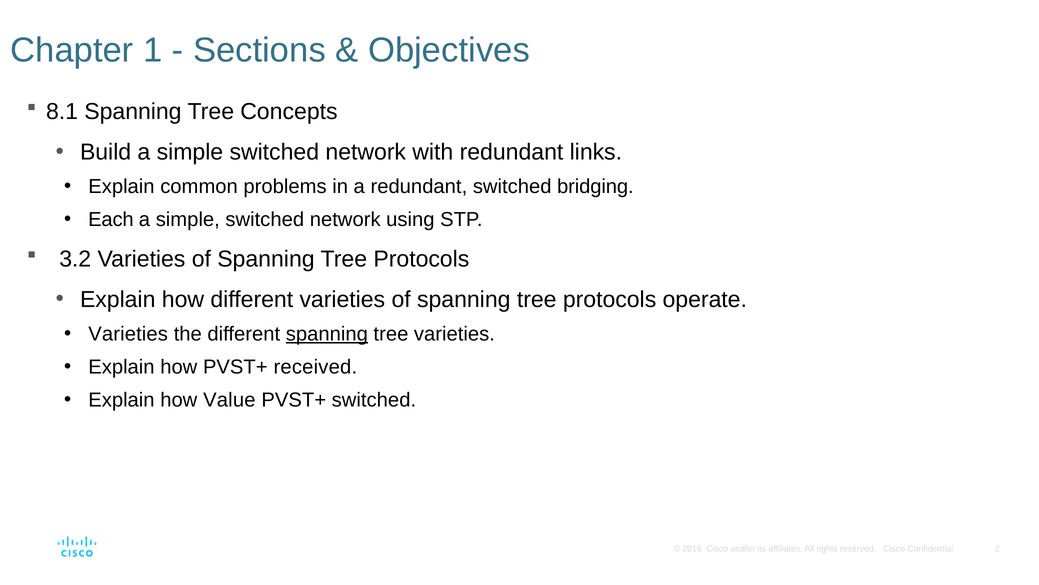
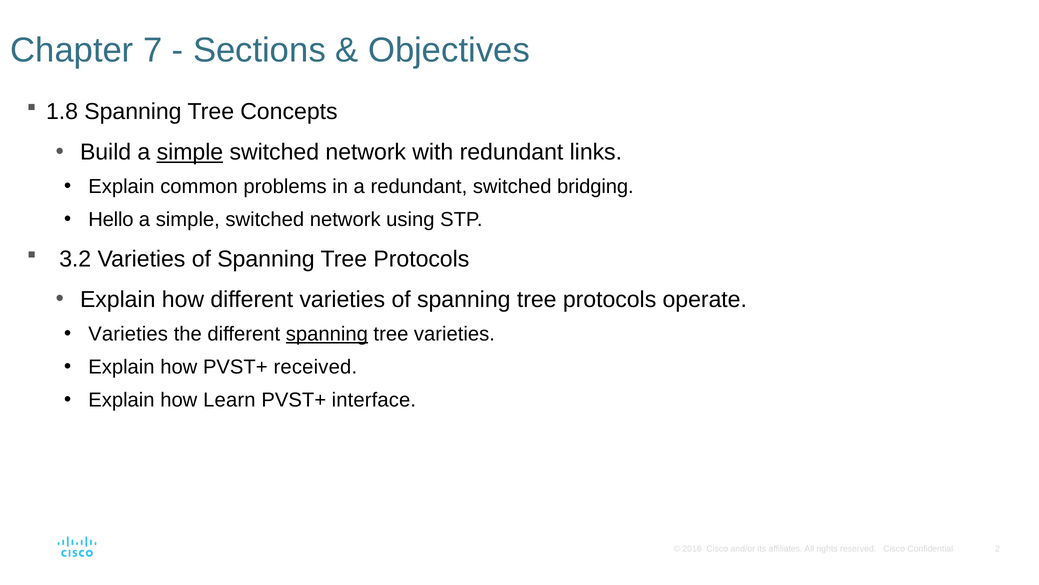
1: 1 -> 7 (153, 50)
8.1: 8.1 -> 1.8 (62, 111)
simple underline: none -> present (190, 152)
Each: Each -> Hello (111, 219)
Value: Value -> Learn (229, 400)
PVST+ switched: switched -> interface (374, 400)
